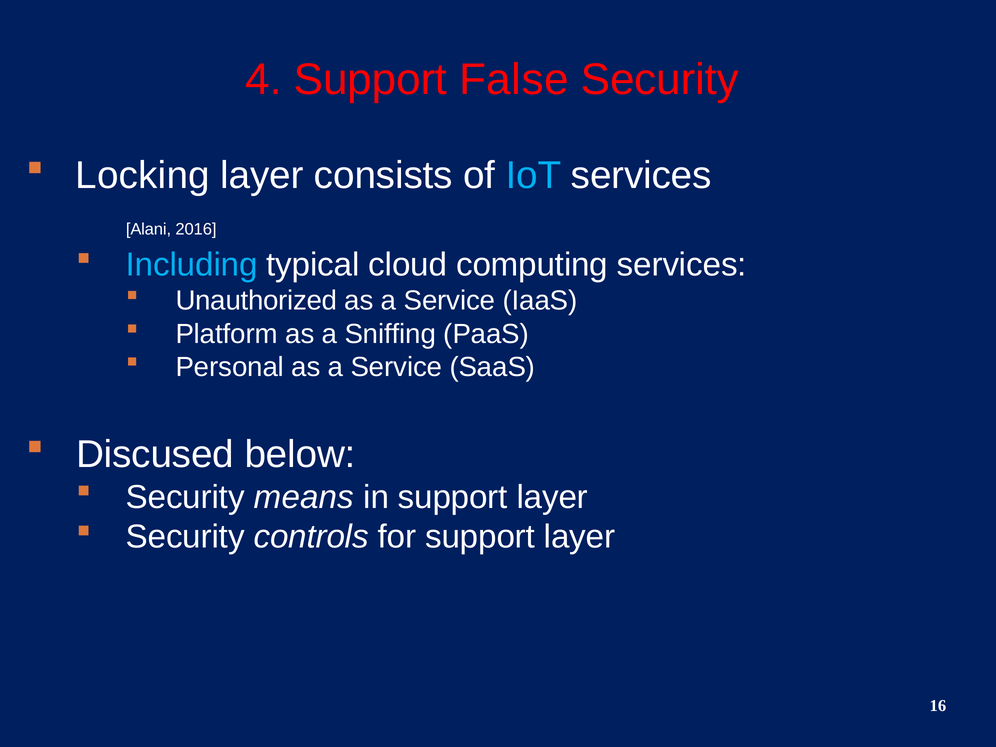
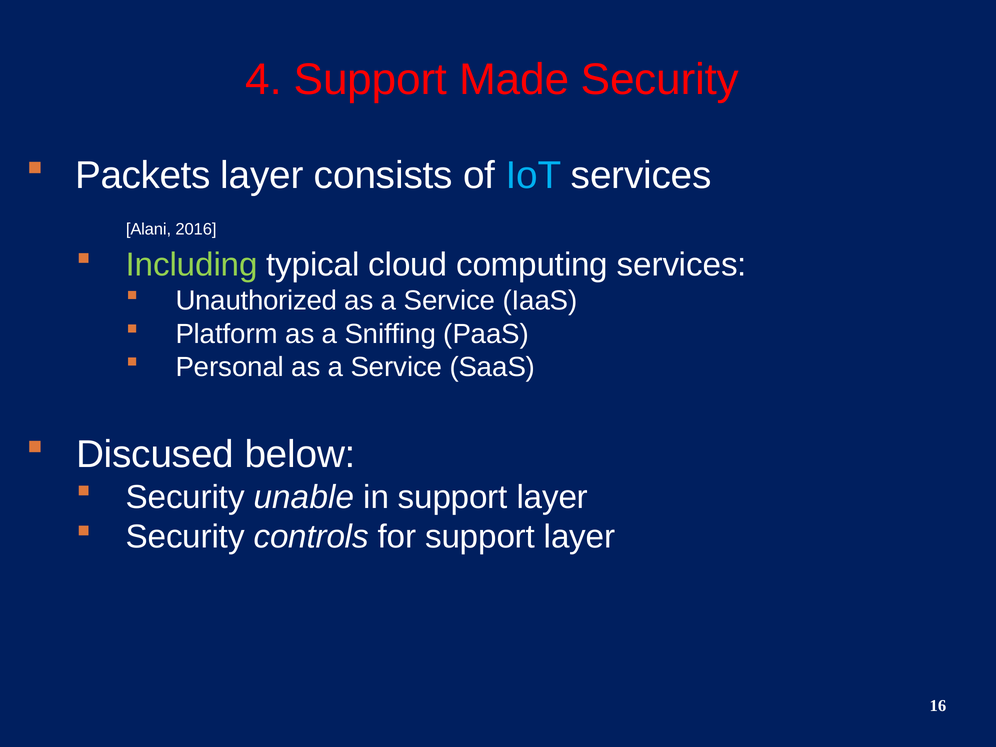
False: False -> Made (514, 79)
Locking: Locking -> Packets (143, 175)
Including colour: light blue -> light green (192, 265)
means: means -> unable (304, 497)
